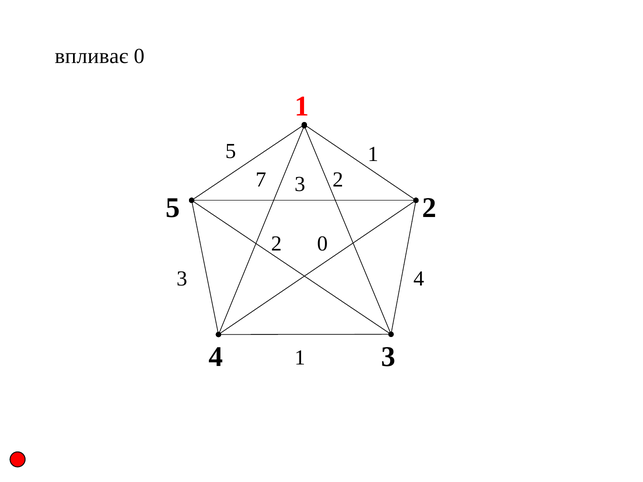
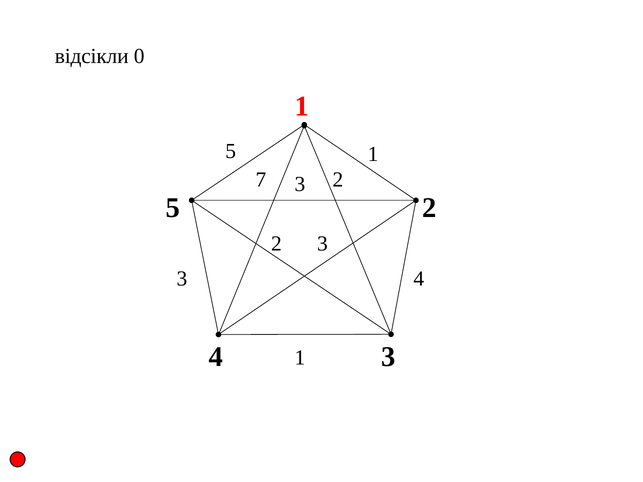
впливає: впливає -> відсікли (92, 56)
2 0: 0 -> 3 (322, 244)
